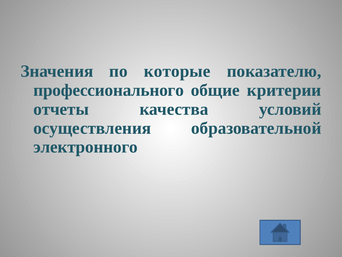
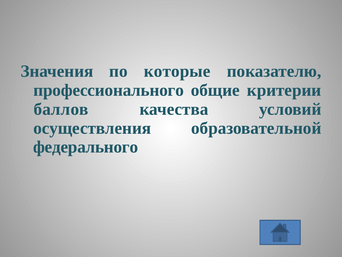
отчеты: отчеты -> баллов (61, 109)
электронного: электронного -> федерального (86, 147)
